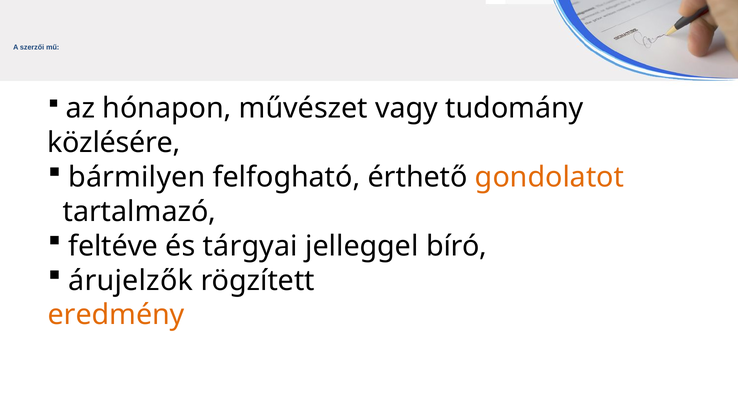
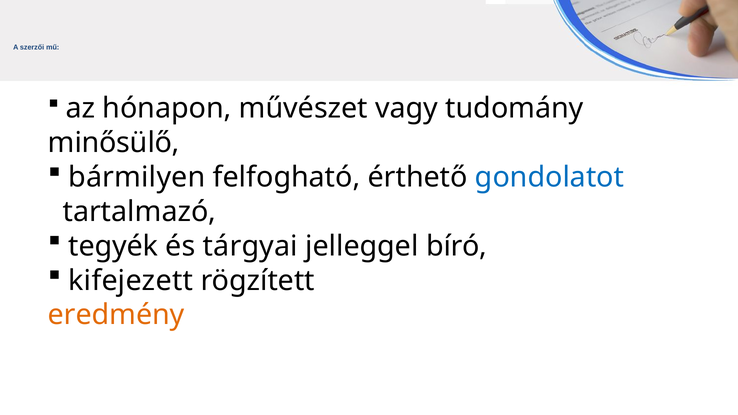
közlésére: közlésére -> minősülő (114, 143)
gondolatot colour: orange -> blue (550, 177)
feltéve: feltéve -> tegyék (113, 246)
árujelzők: árujelzők -> kifejezett (131, 281)
